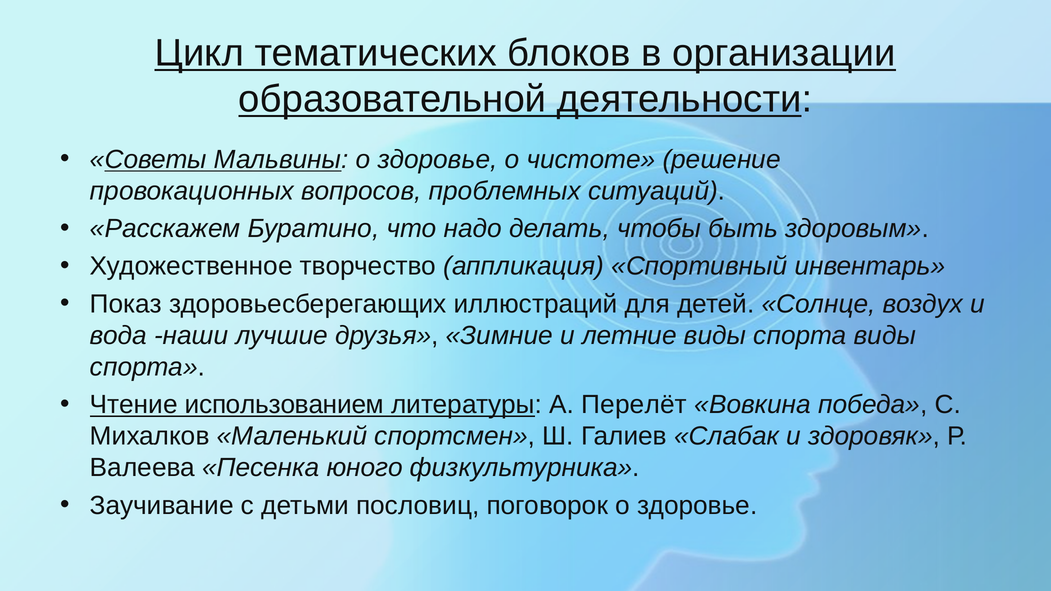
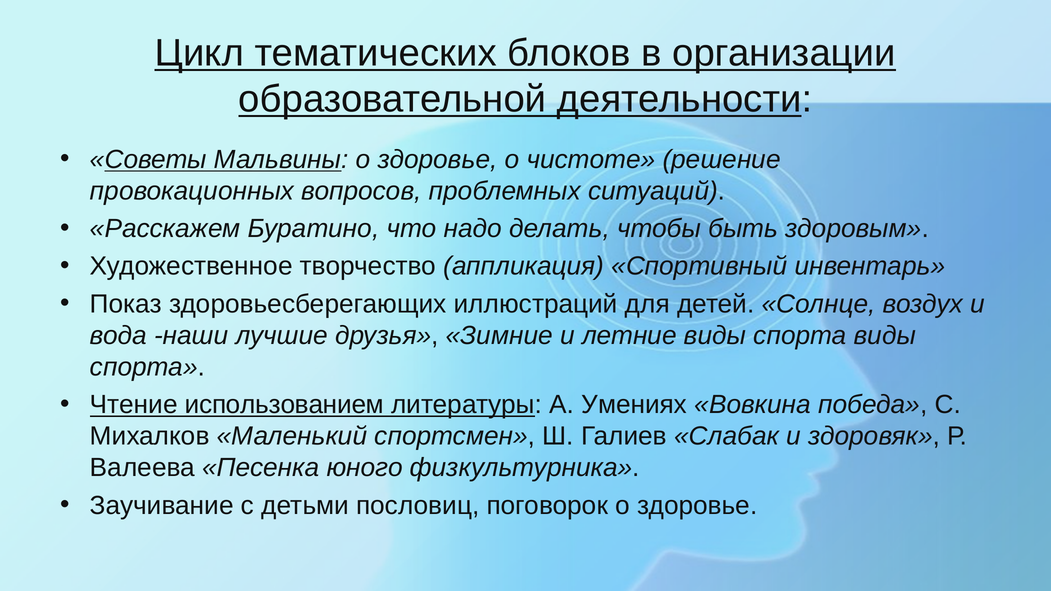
Перелёт: Перелёт -> Умениях (634, 405)
